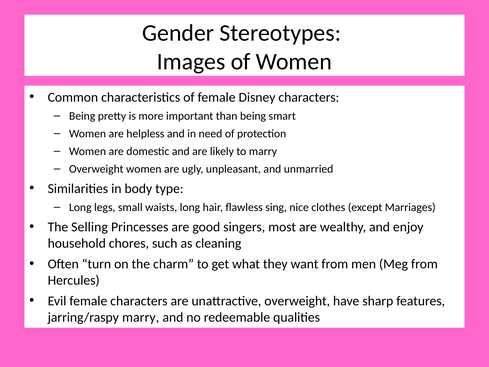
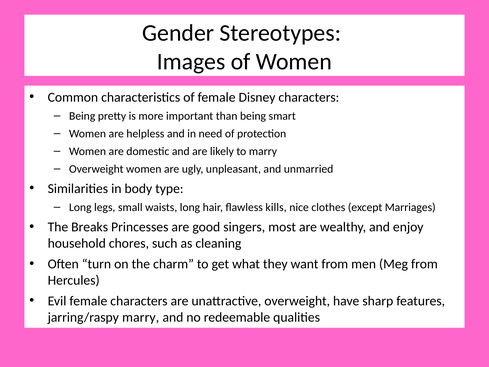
sing: sing -> kills (276, 207)
Selling: Selling -> Breaks (90, 227)
